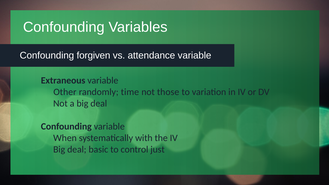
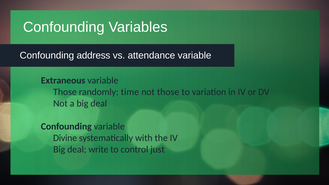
forgiven: forgiven -> address (93, 55)
Other: Other -> Those (65, 92)
When: When -> Divine (65, 138)
basic: basic -> write (98, 150)
